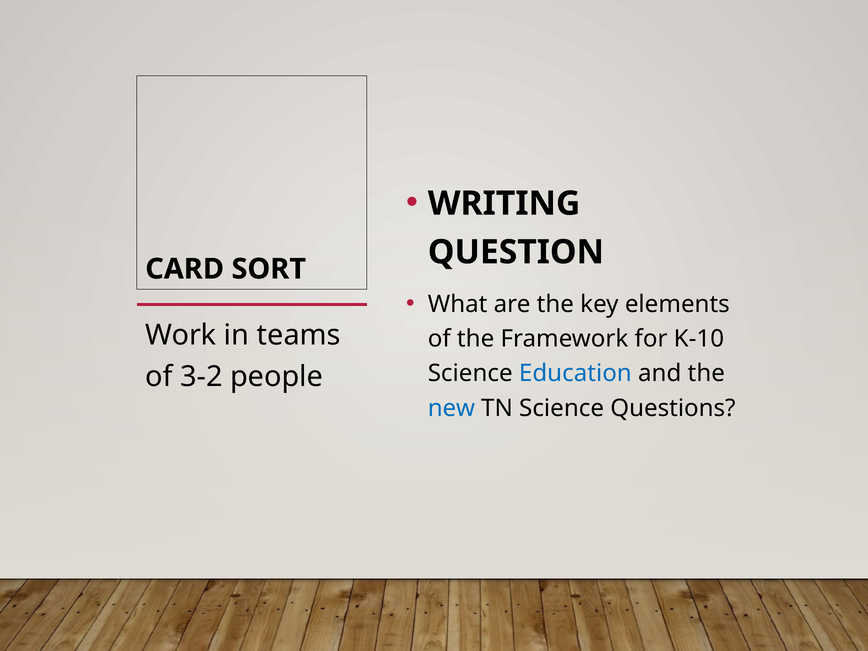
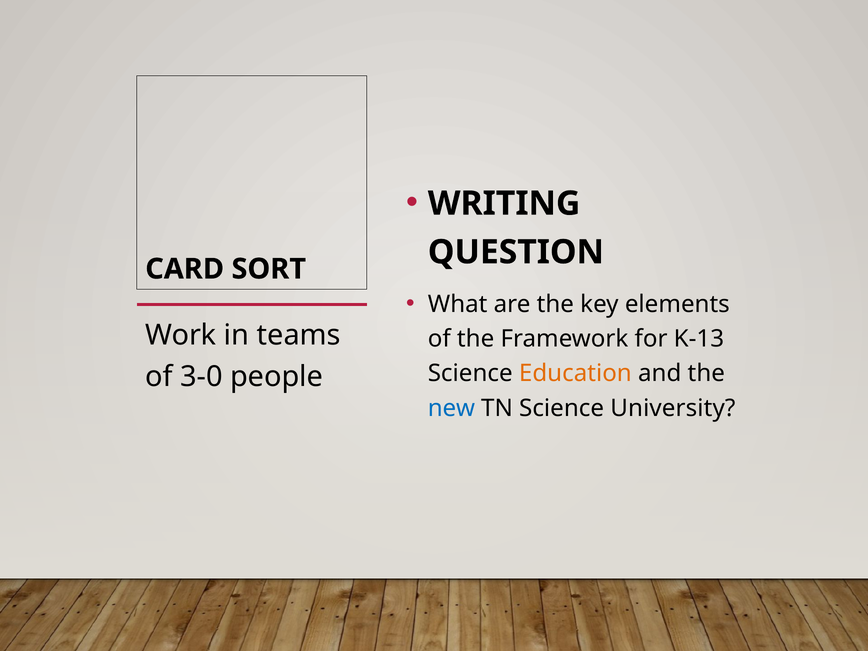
K-10: K-10 -> K-13 (699, 339)
Education colour: blue -> orange (575, 374)
3-2: 3-2 -> 3-0 (201, 377)
Questions: Questions -> University (673, 408)
